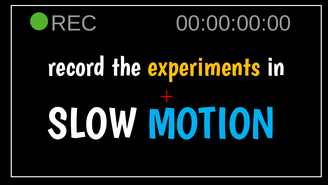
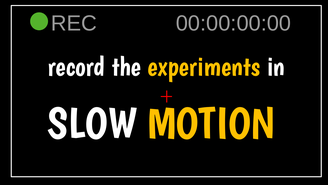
MOTION colour: light blue -> yellow (211, 123)
